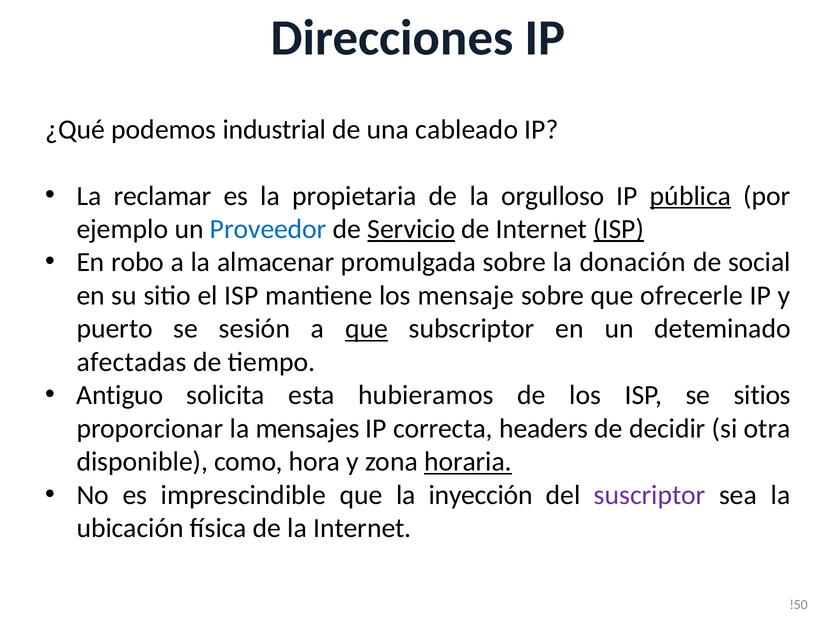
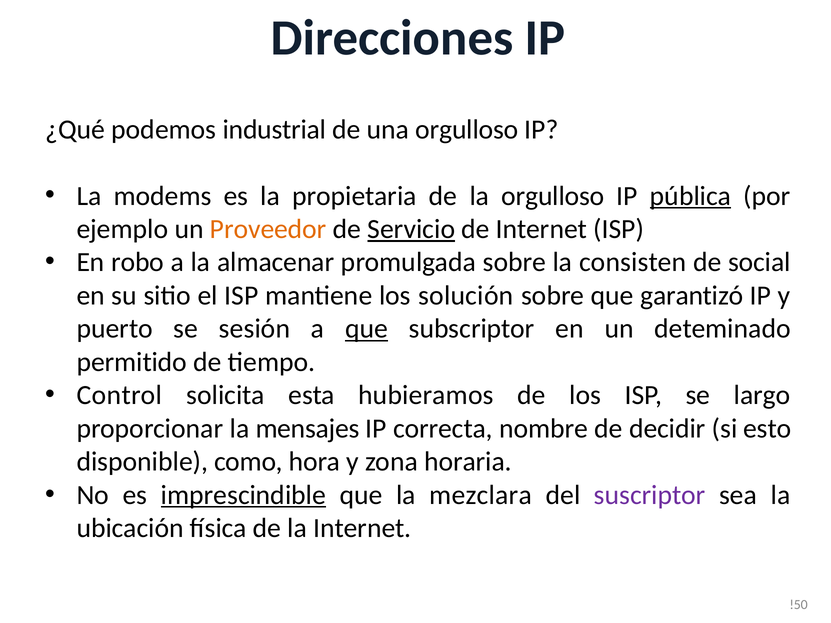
una cableado: cableado -> orgulloso (467, 129)
reclamar: reclamar -> modems (163, 196)
Proveedor colour: blue -> orange (268, 229)
ISP underline: present -> none (619, 229)
donación: donación -> consisten (633, 262)
mensaje: mensaje -> solución (466, 296)
ofrecerle: ofrecerle -> garantizó (692, 296)
afectadas: afectadas -> permitido (132, 362)
Antiguo: Antiguo -> Control (120, 395)
sitios: sitios -> largo (762, 395)
headers: headers -> nombre (544, 429)
otra: otra -> esto (767, 429)
horaria underline: present -> none (468, 462)
imprescindible underline: none -> present (243, 495)
inyección: inyección -> mezclara (481, 495)
